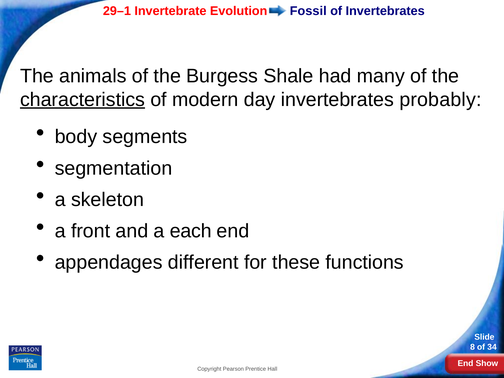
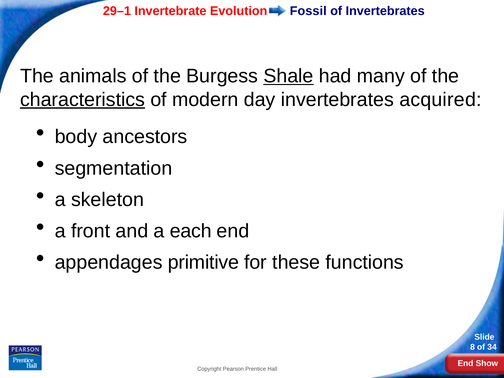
Shale underline: none -> present (289, 76)
probably: probably -> acquired (440, 100)
segments: segments -> ancestors (145, 137)
different: different -> primitive (203, 262)
